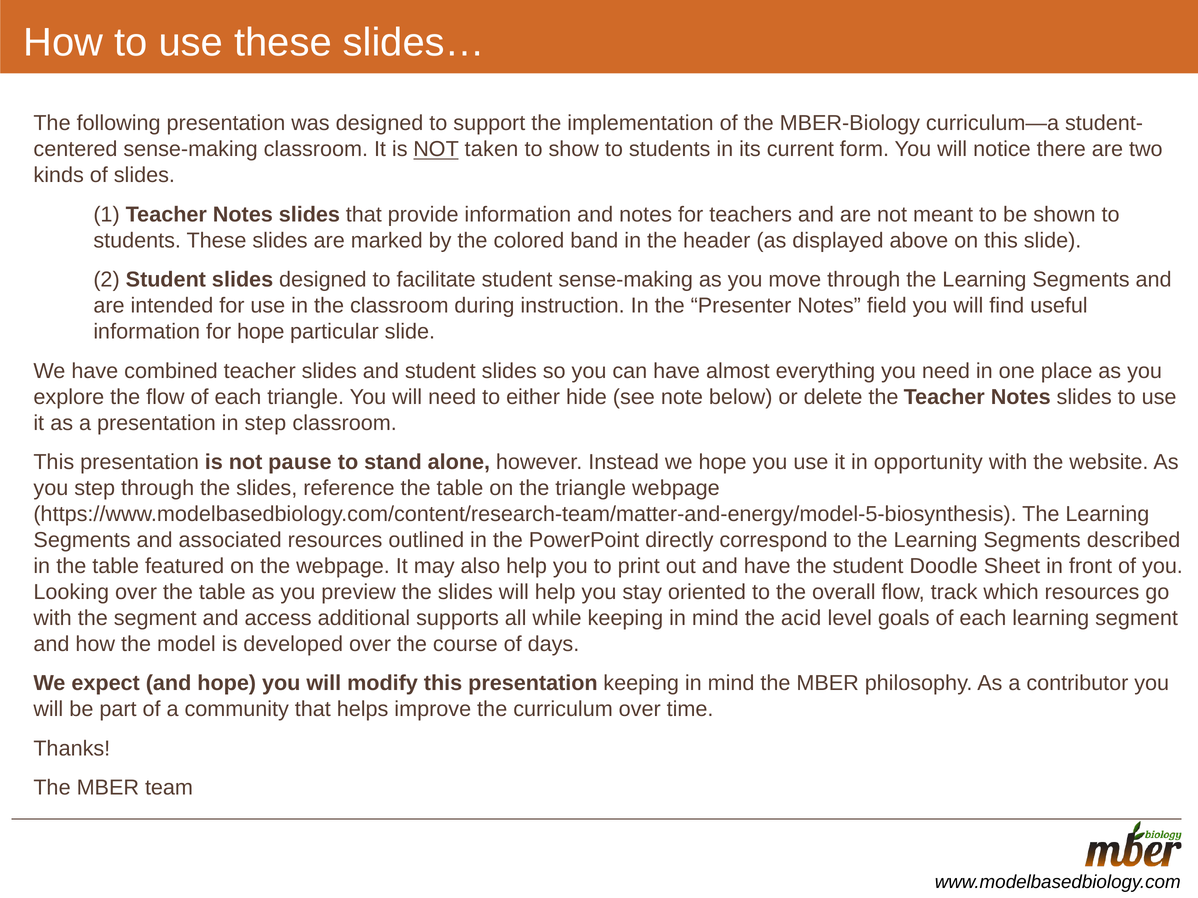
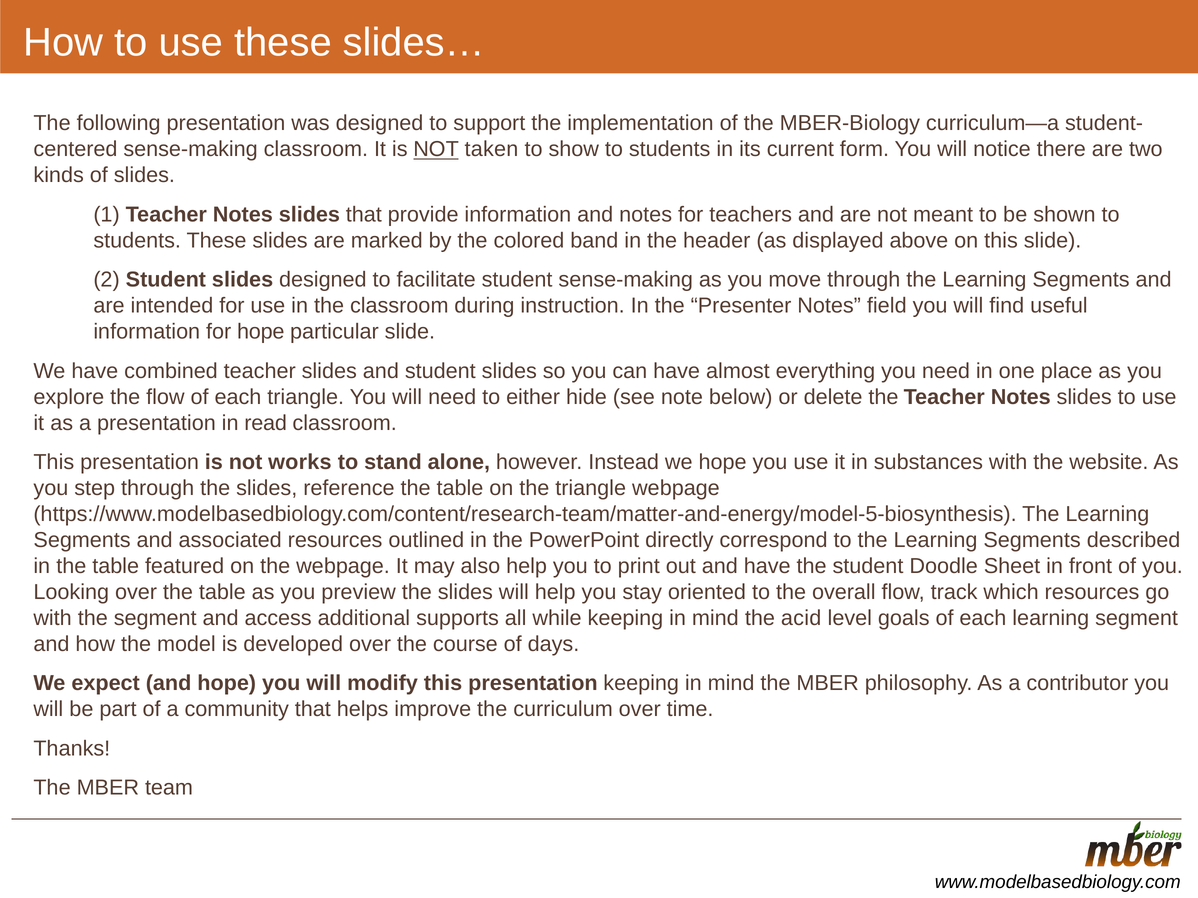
in step: step -> read (266, 423)
pause: pause -> works (300, 462)
opportunity: opportunity -> substances (928, 462)
